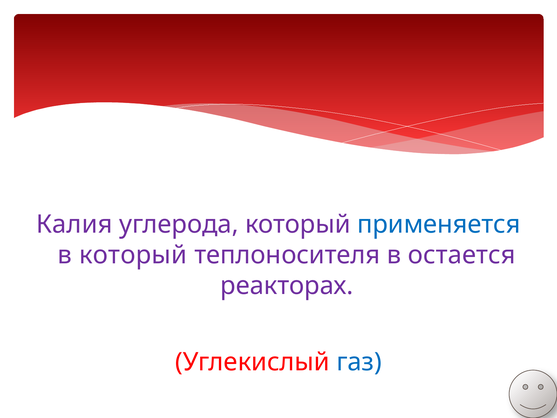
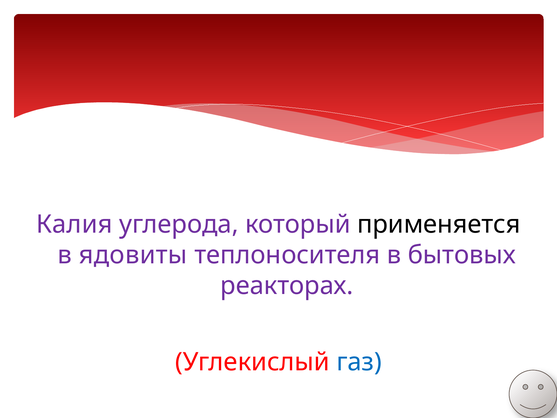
применяется colour: blue -> black (439, 224)
в который: который -> ядовиты (133, 255)
остается: остается -> бытовых (462, 255)
